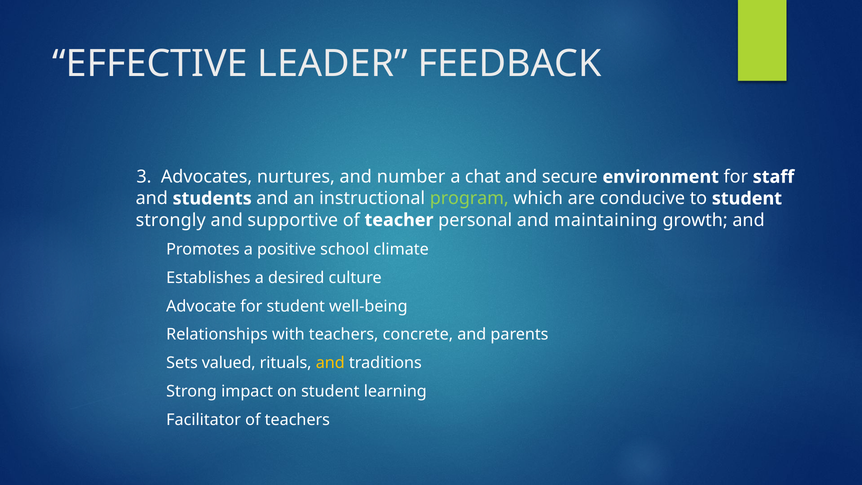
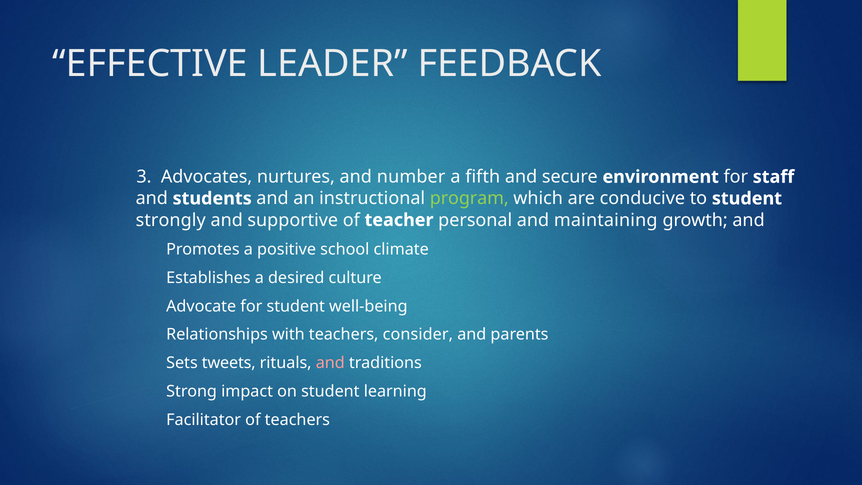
chat: chat -> fifth (483, 177)
concrete: concrete -> consider (418, 334)
valued: valued -> tweets (229, 363)
and colour: yellow -> pink (330, 363)
